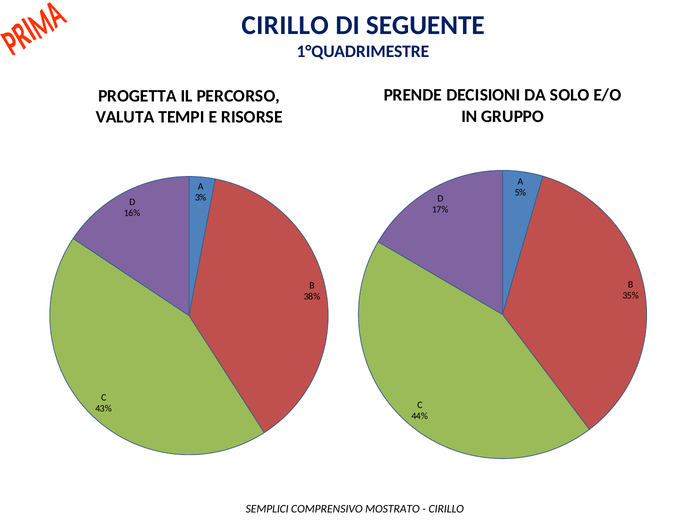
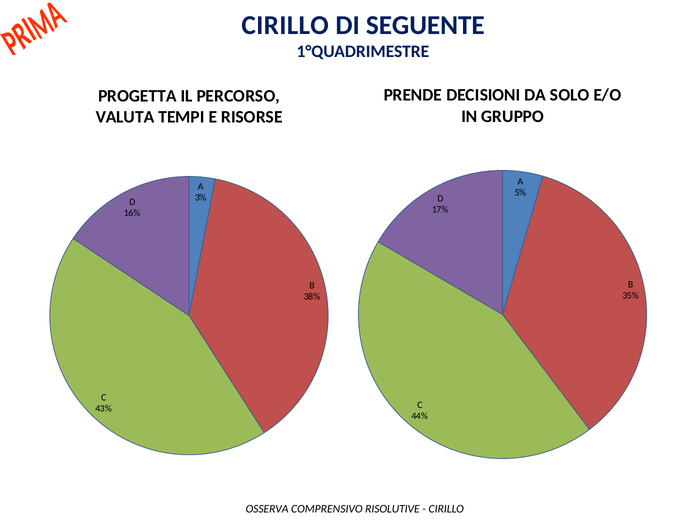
SEMPLICI: SEMPLICI -> OSSERVA (267, 509)
MOSTRATO: MOSTRATO -> RISOLUTIVE (392, 509)
